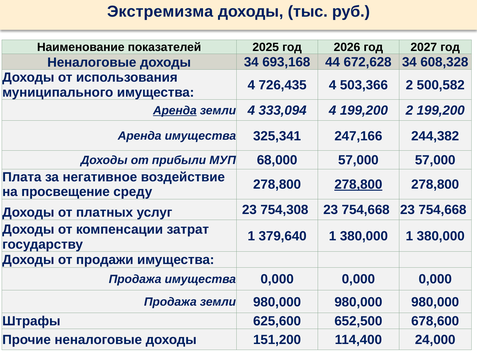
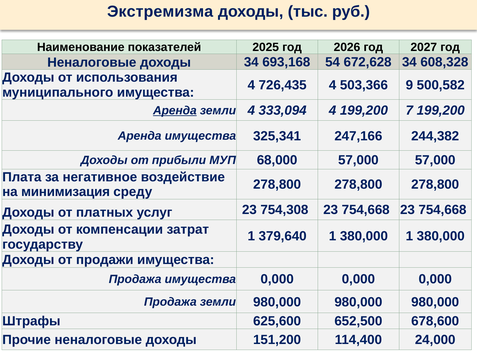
44: 44 -> 54 (333, 62)
503,366 2: 2 -> 9 (409, 85)
199,200 2: 2 -> 7 (409, 110)
278,800 underline: present -> none (358, 184)
просвещение: просвещение -> минимизация (66, 192)
